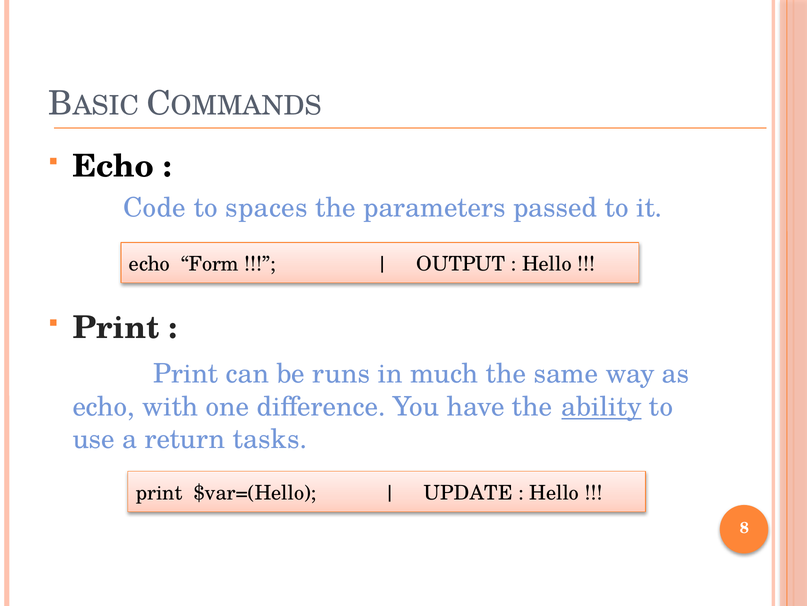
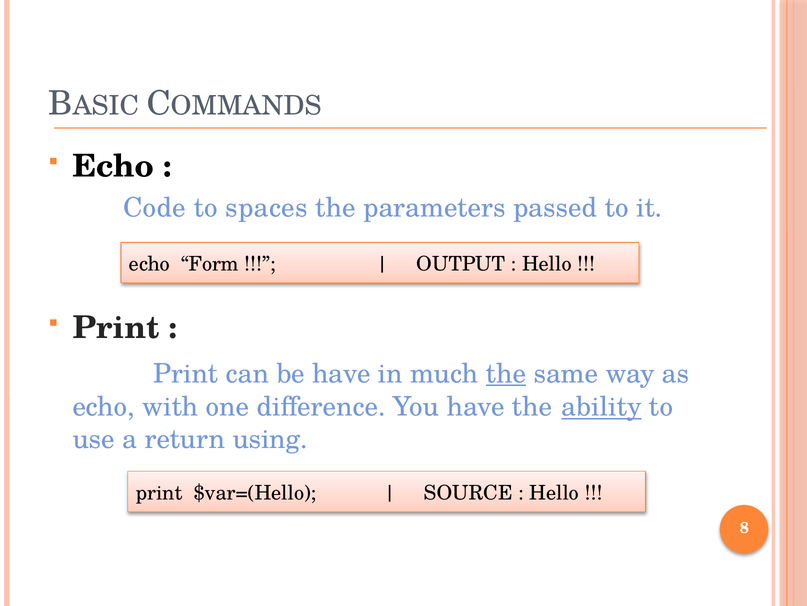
be runs: runs -> have (342, 373)
the underline: none -> present (506, 373)
tasks: tasks -> using (270, 439)
UPDATE: UPDATE -> SOURCE (468, 492)
